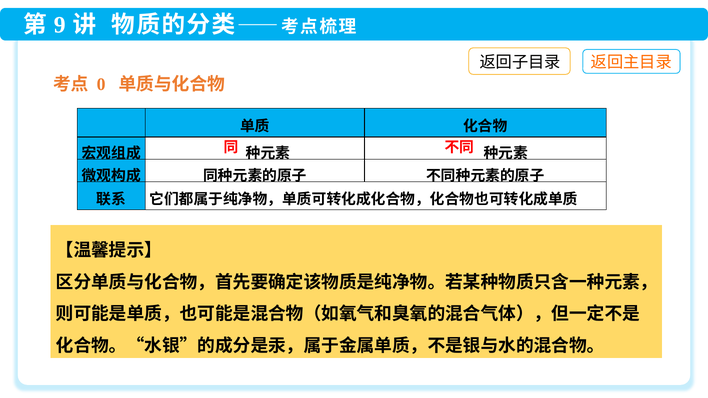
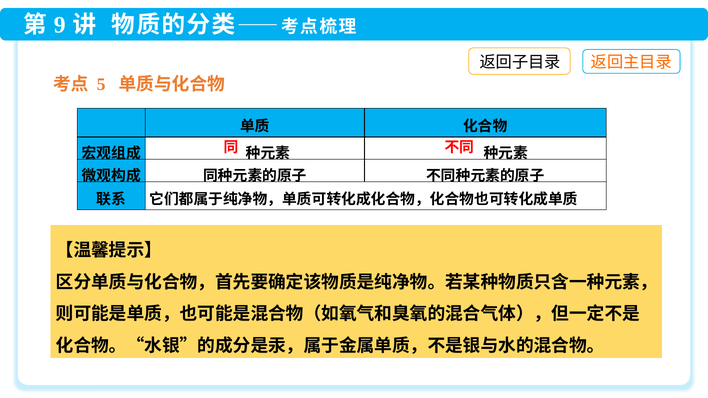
0: 0 -> 5 (101, 84)
